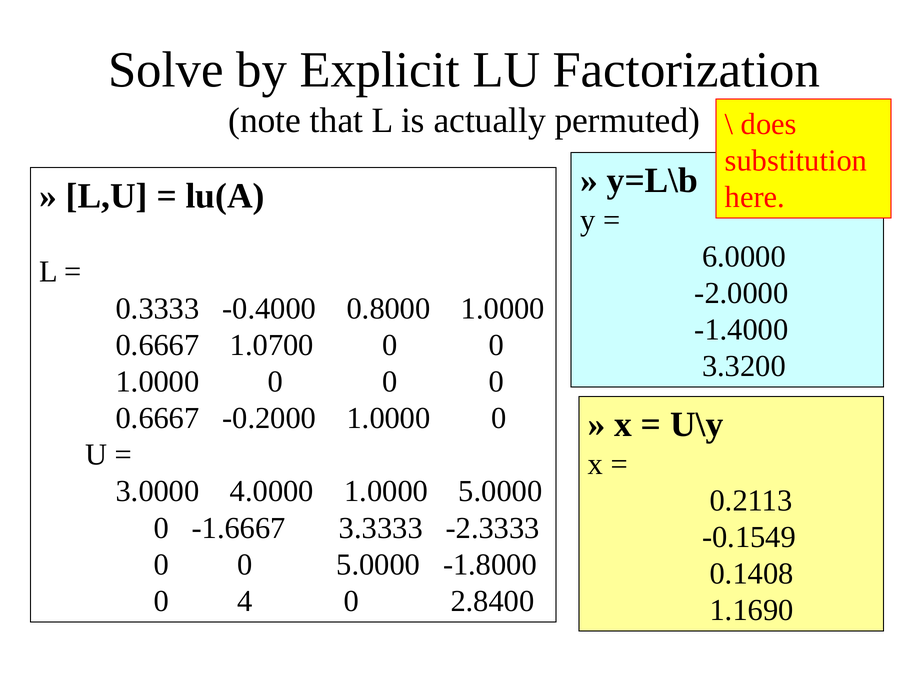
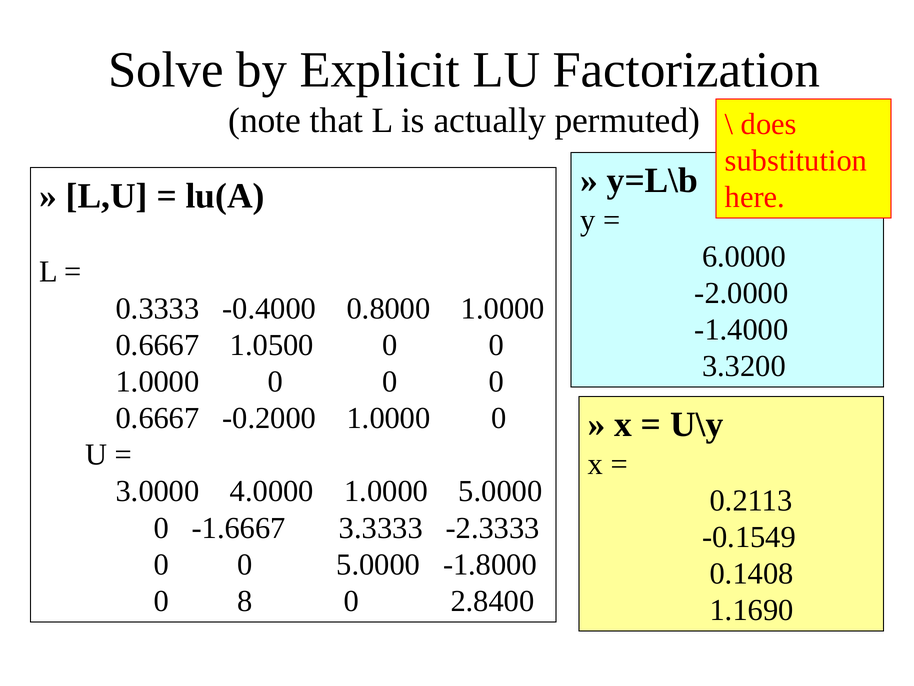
1.0700: 1.0700 -> 1.0500 (272, 345)
4: 4 -> 8 (245, 601)
